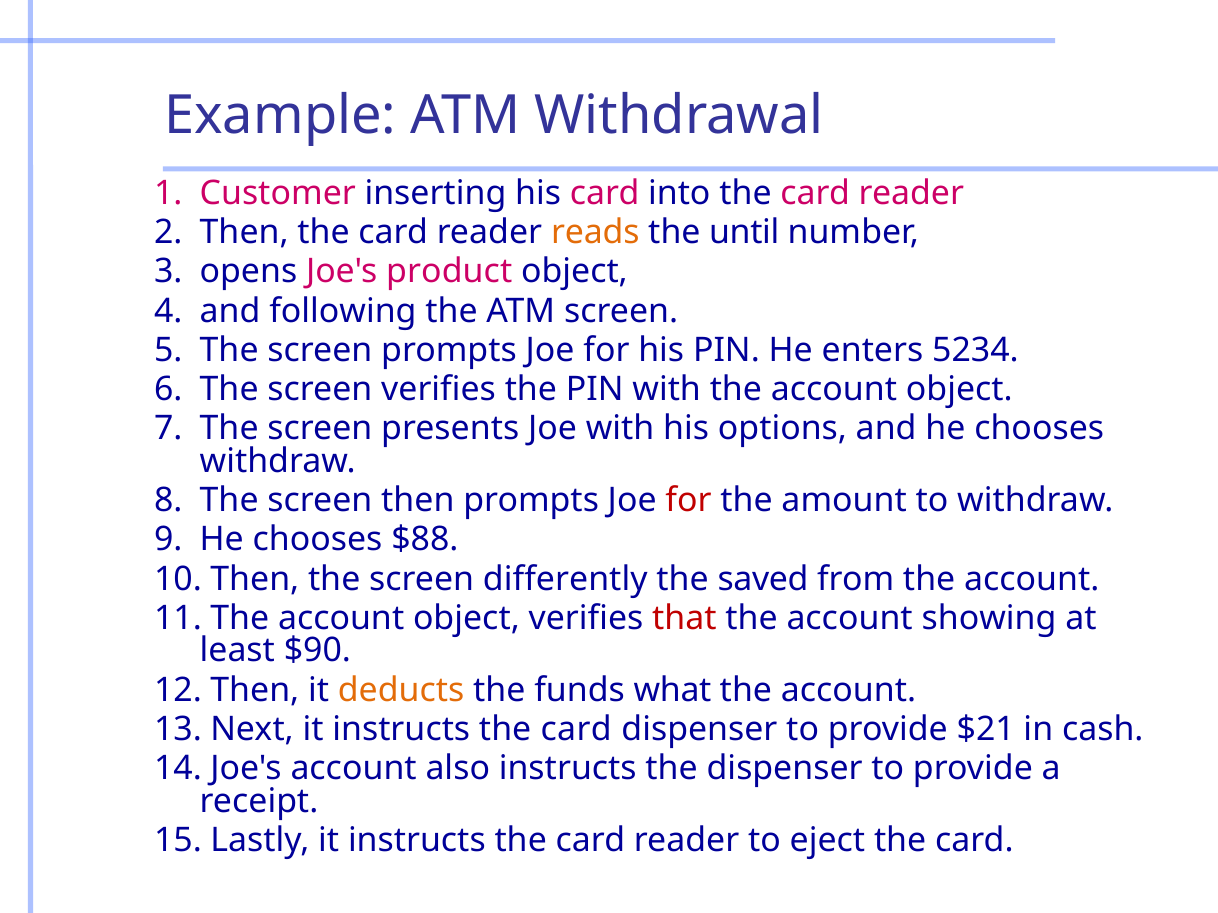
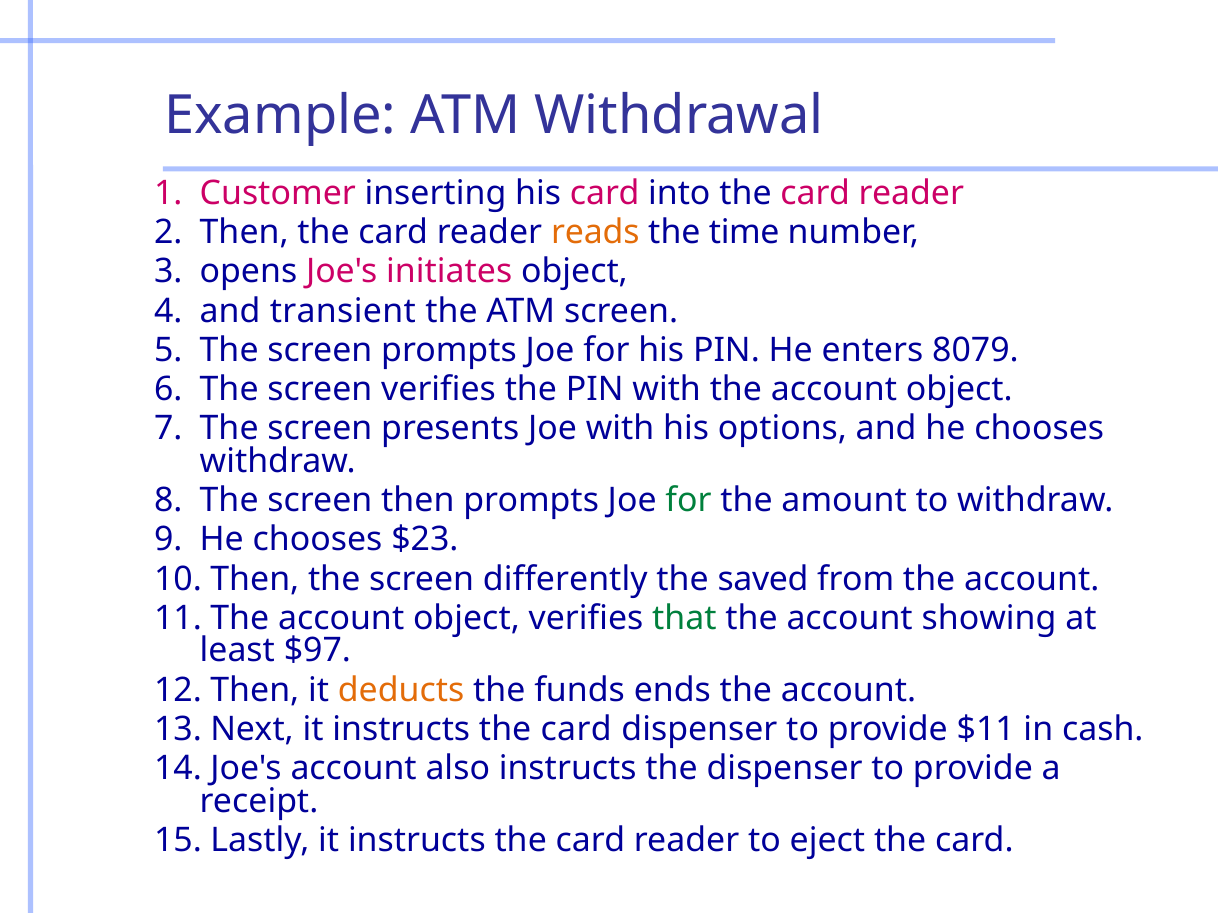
until: until -> time (744, 233)
product: product -> initiates (449, 272)
following: following -> transient (343, 311)
5234: 5234 -> 8079 (975, 350)
for colour: red -> green (688, 501)
$88: $88 -> $23 (425, 540)
that colour: red -> green (684, 619)
$90: $90 -> $97 (317, 651)
what: what -> ends (672, 690)
$21: $21 -> $11 (986, 730)
